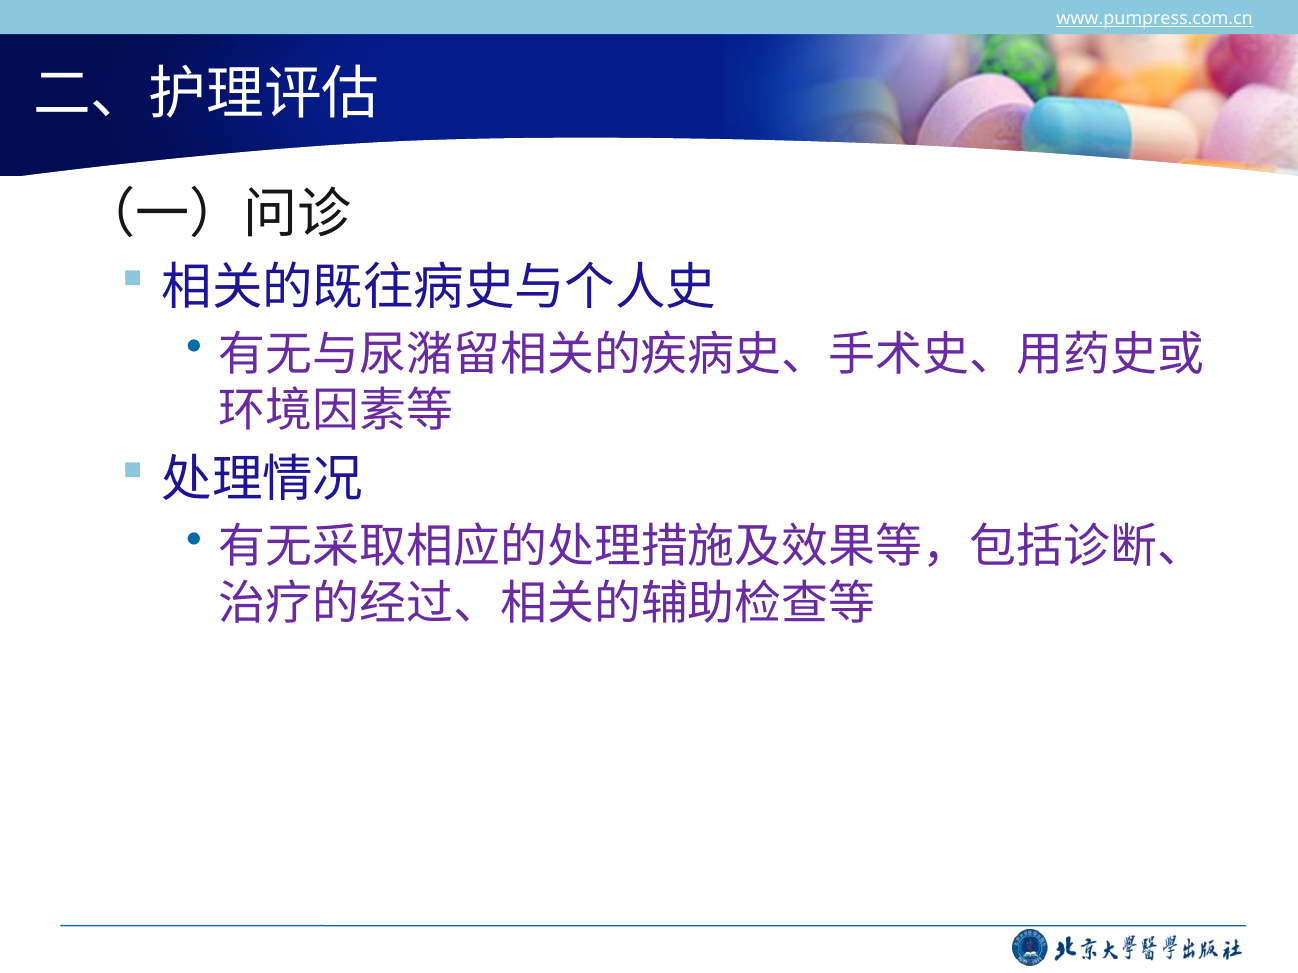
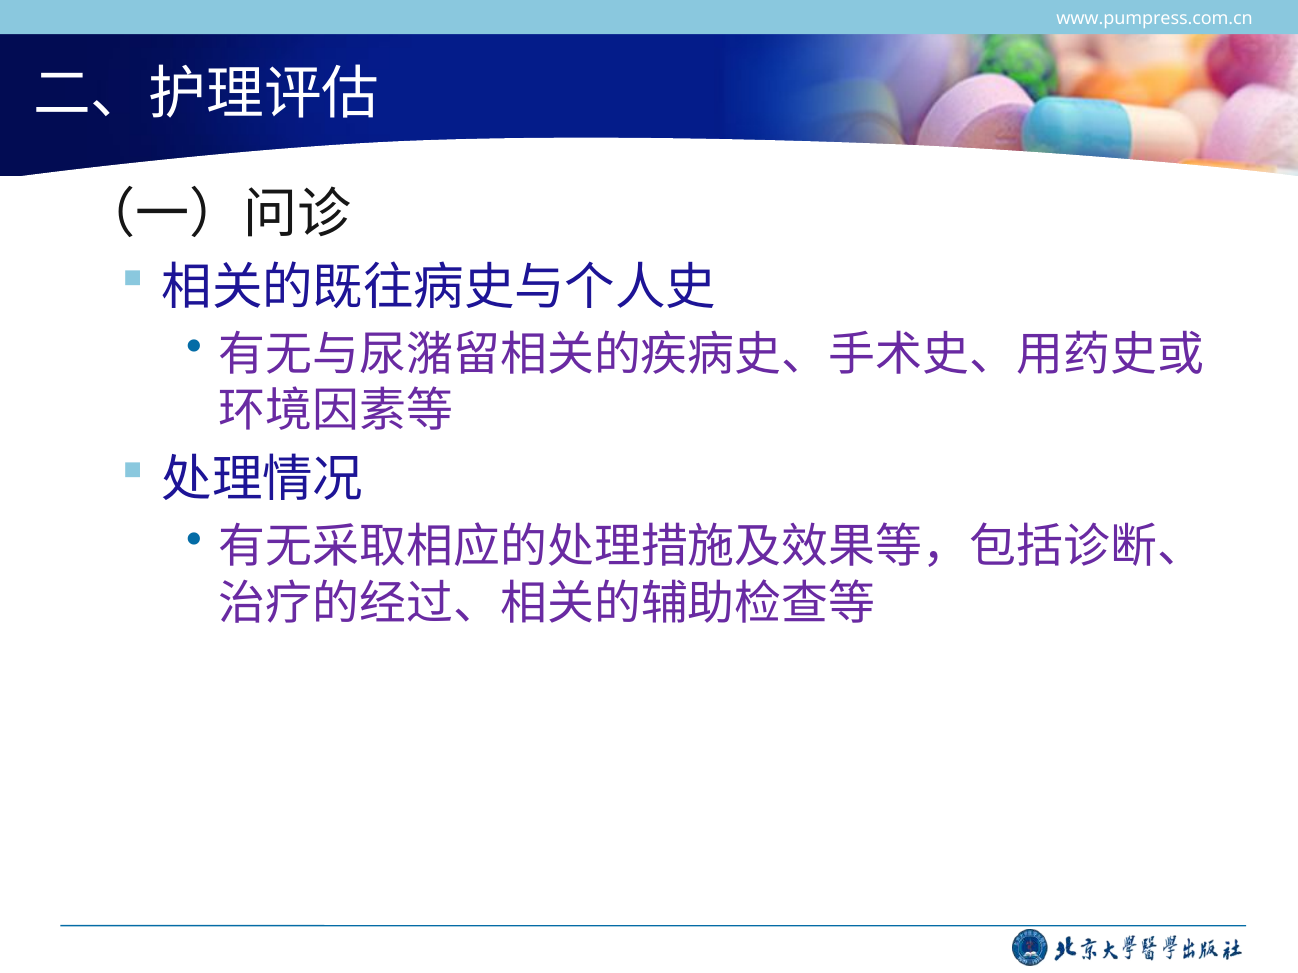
www.pumpress.com.cn underline: present -> none (1155, 19)
